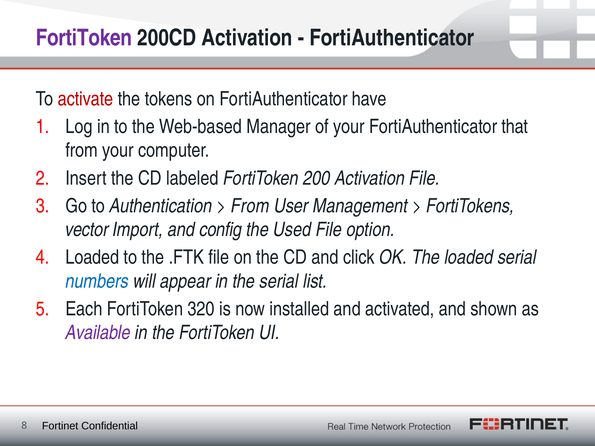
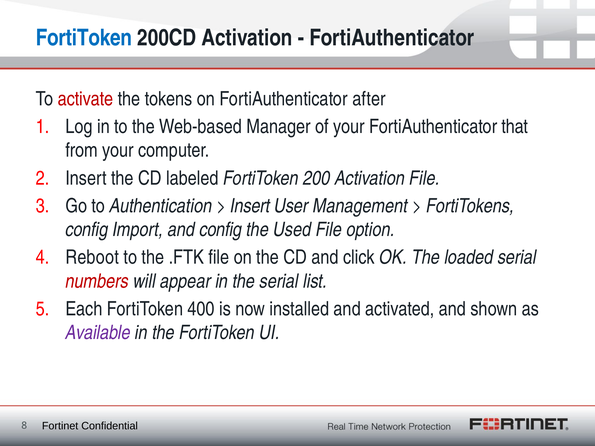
FortiToken colour: purple -> blue (84, 38)
have: have -> after (369, 99)
From: From -> Insert (250, 206)
vector: vector -> config (87, 230)
Loaded: Loaded -> Reboot (92, 258)
numbers colour: blue -> red (97, 281)
320: 320 -> 400 (201, 309)
